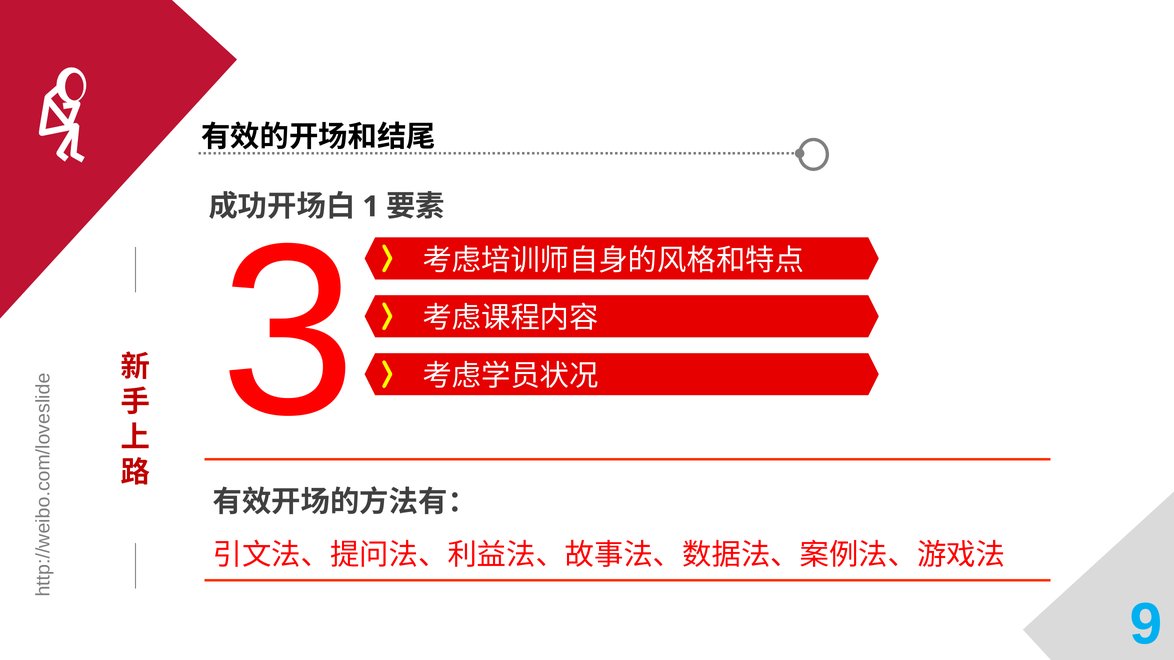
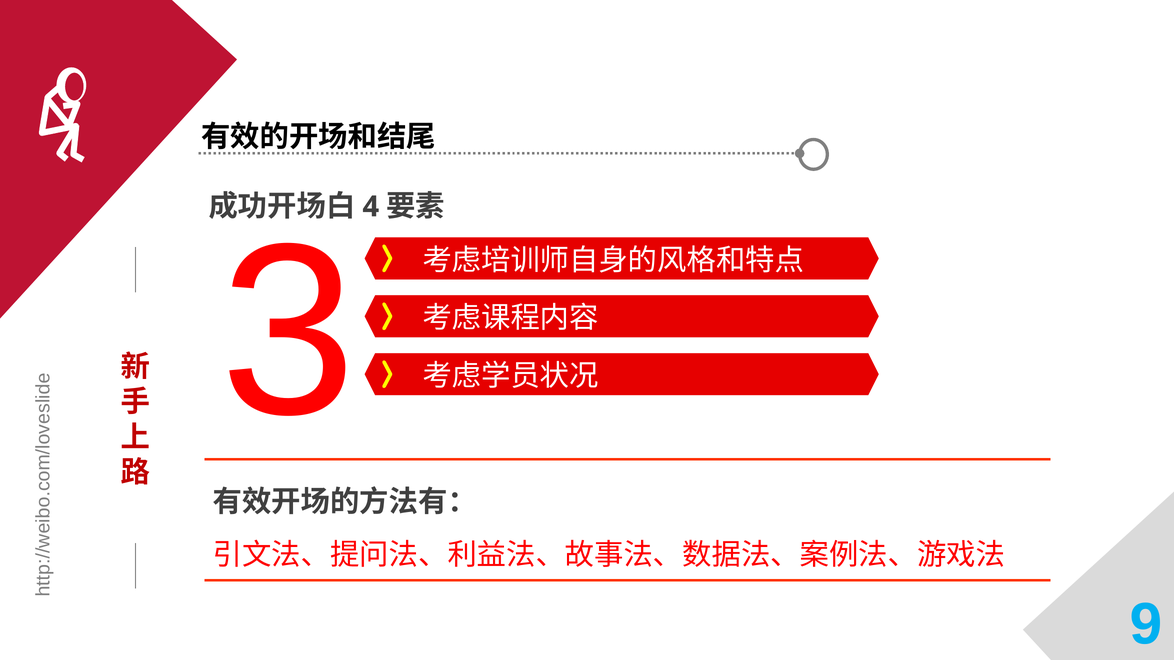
1: 1 -> 4 (371, 207)
